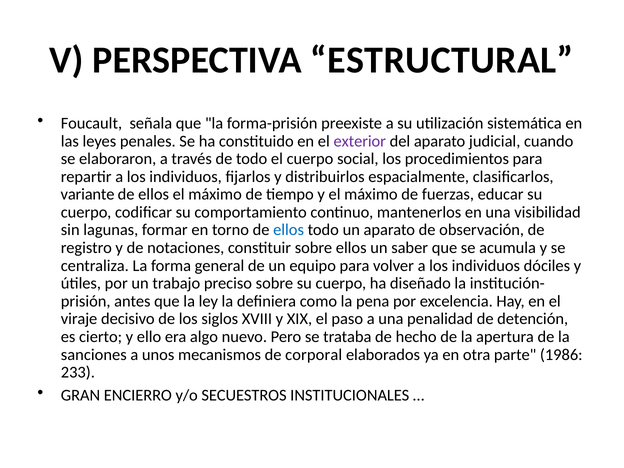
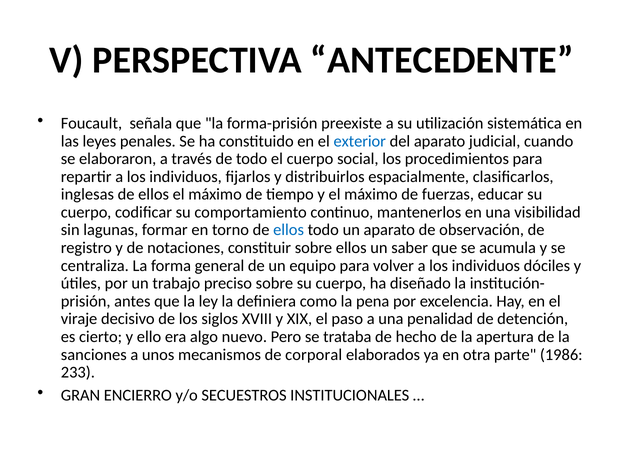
ESTRUCTURAL: ESTRUCTURAL -> ANTECEDENTE (442, 60)
exterior colour: purple -> blue (360, 141)
variante: variante -> inglesas (87, 194)
